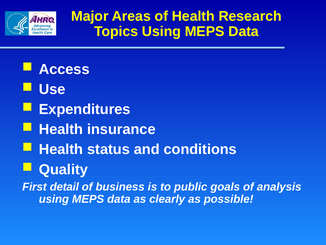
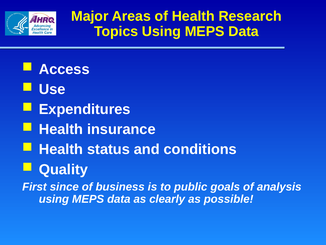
detail: detail -> since (64, 186)
